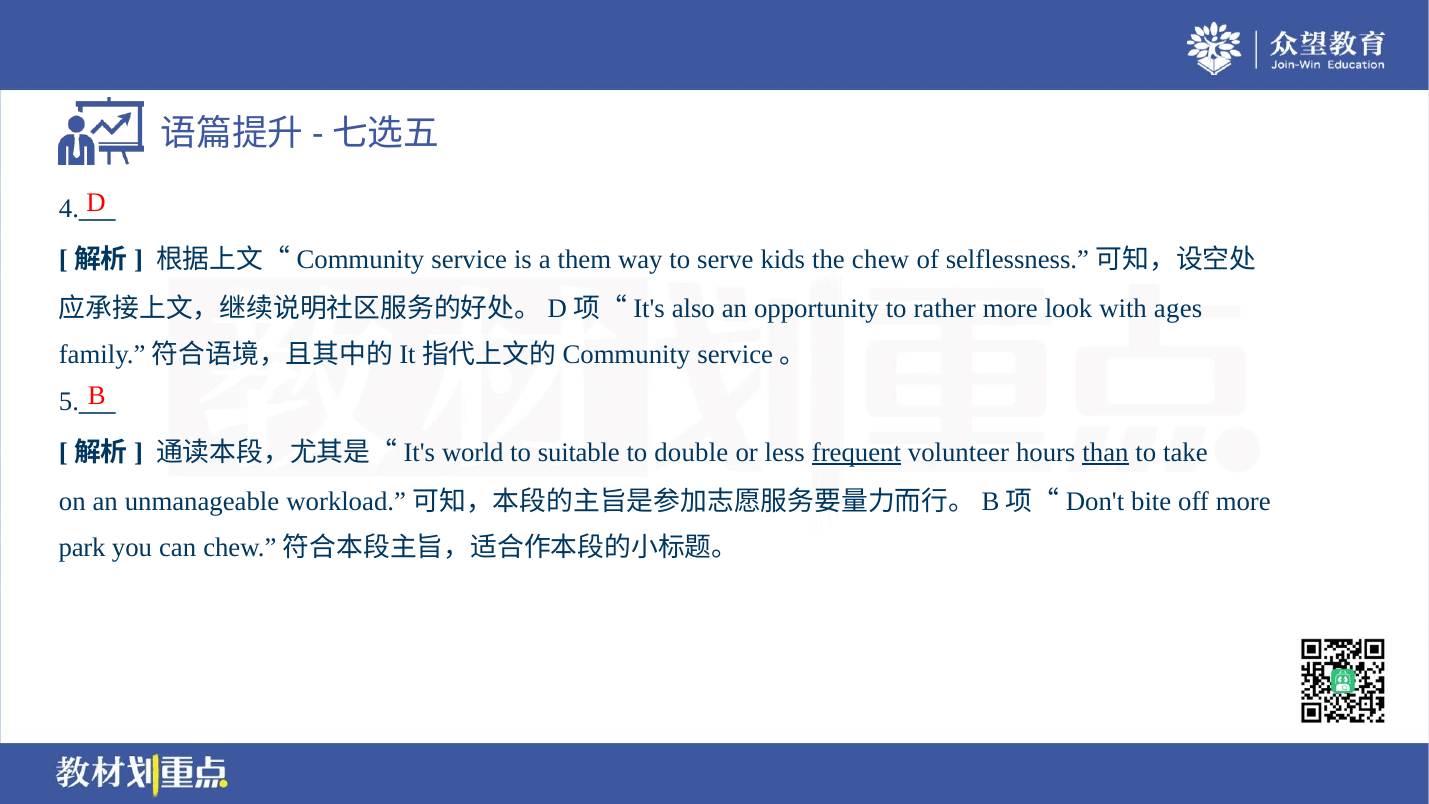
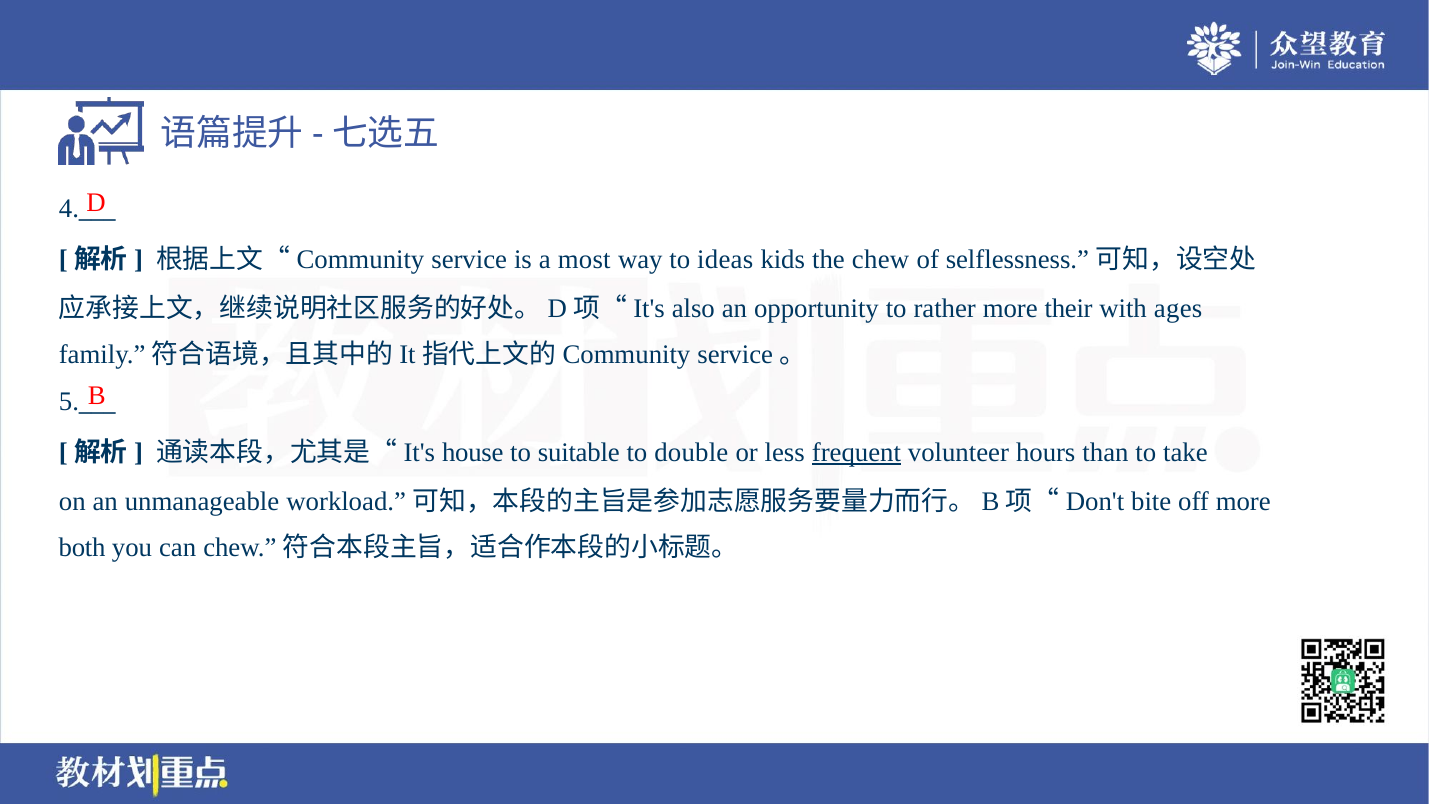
them: them -> most (584, 259)
serve: serve -> ideas (725, 259)
look: look -> their (1069, 308)
world: world -> house (473, 453)
than underline: present -> none (1105, 453)
park: park -> both (82, 548)
